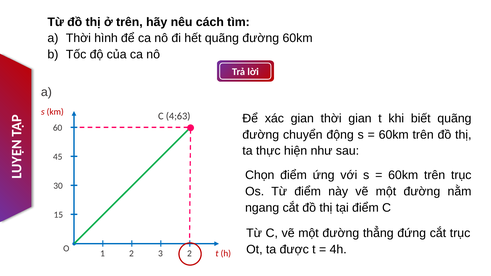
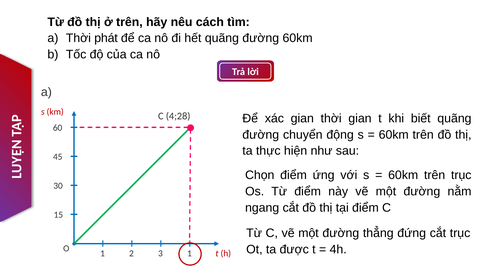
hình: hình -> phát (106, 38)
4;63: 4;63 -> 4;28 (178, 116)
3 2: 2 -> 1 (189, 254)
